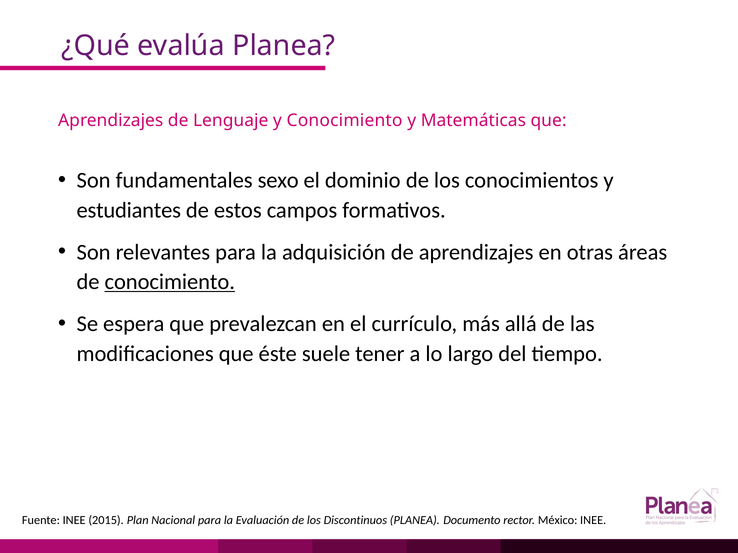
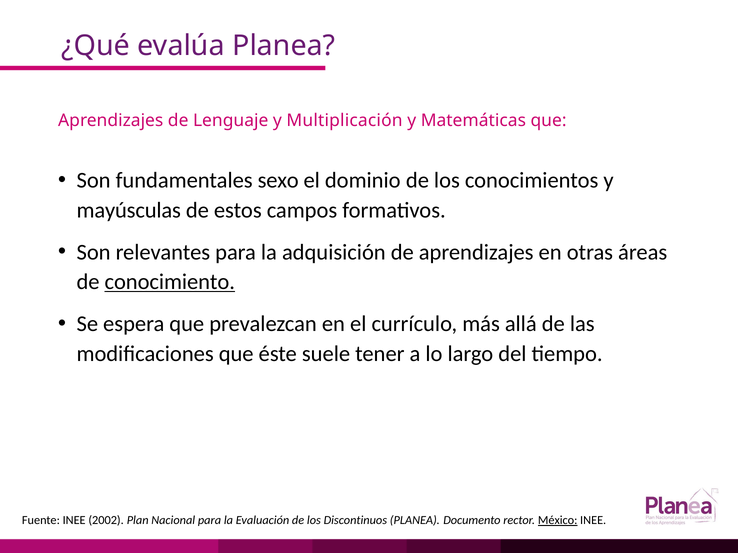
y Conocimiento: Conocimiento -> Multiplicación (345, 121)
estudiantes: estudiantes -> mayúsculas (129, 210)
2015: 2015 -> 2002 (106, 521)
México underline: none -> present (558, 521)
